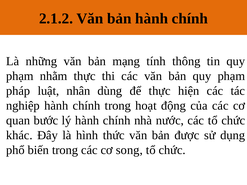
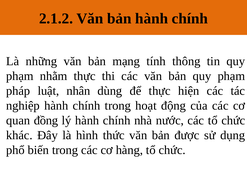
bước: bước -> đồng (46, 121)
song: song -> hàng (129, 150)
